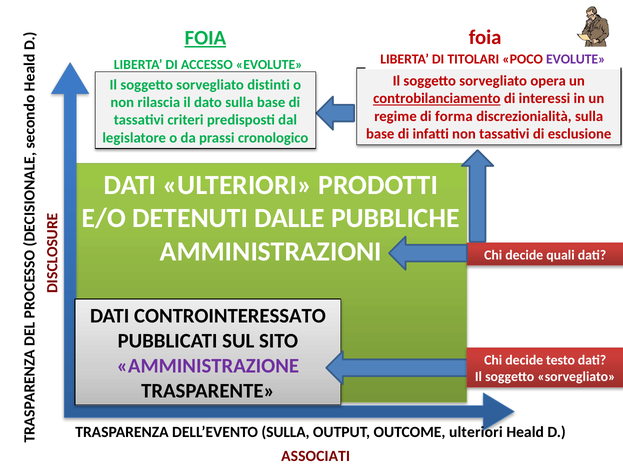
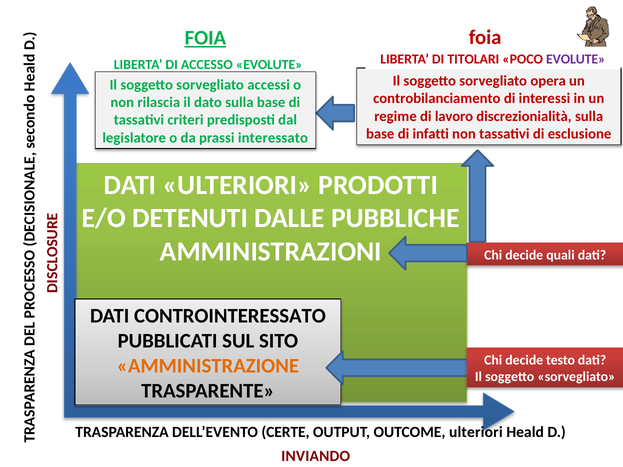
distinti: distinti -> accessi (269, 85)
controbilanciamento underline: present -> none (437, 99)
forma: forma -> lavoro (454, 116)
cronologico: cronologico -> interessato (273, 138)
AMMINISTRAZIONE colour: purple -> orange (208, 366)
DELL’EVENTO SULLA: SULLA -> CERTE (286, 432)
ASSOCIATI: ASSOCIATI -> INVIANDO (316, 457)
